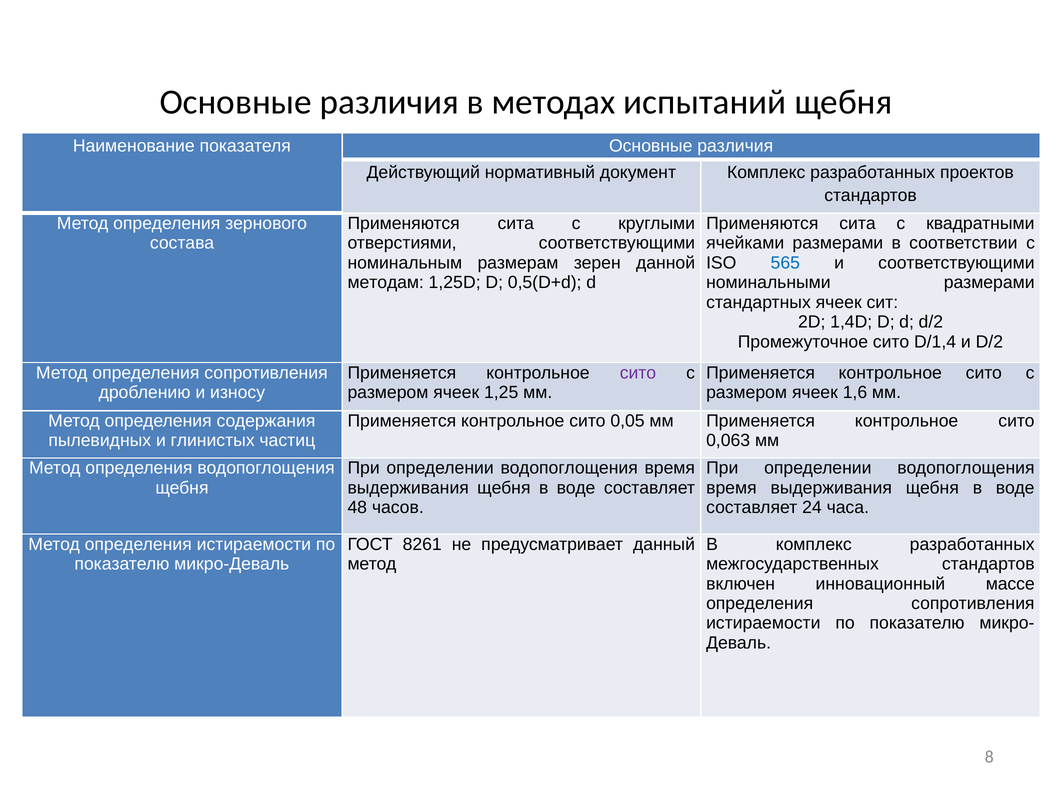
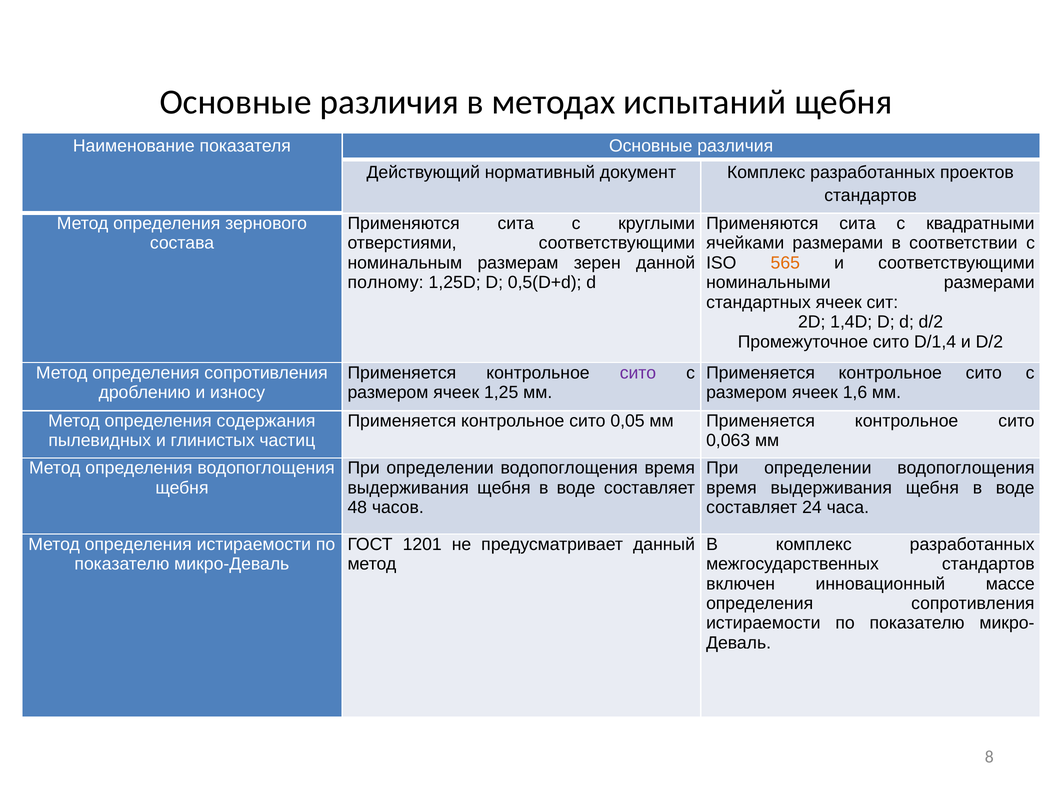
565 colour: blue -> orange (785, 263)
методам: методам -> полному (386, 282)
8261: 8261 -> 1201 (422, 544)
